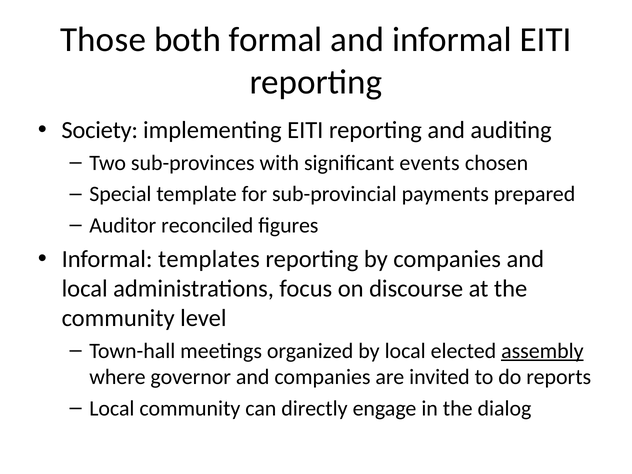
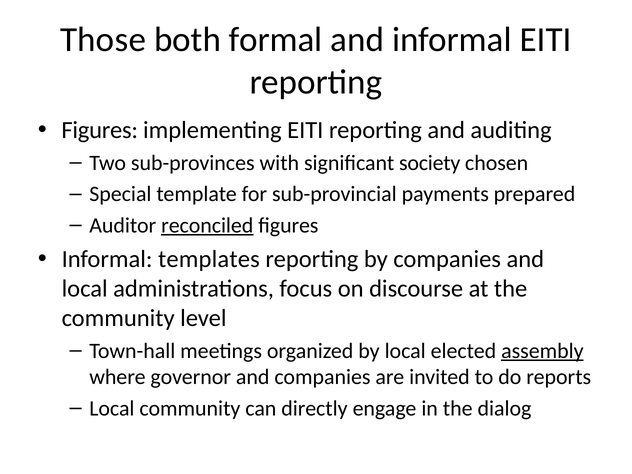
Society: Society -> Figures (100, 130)
events: events -> society (430, 163)
reconciled underline: none -> present (207, 225)
